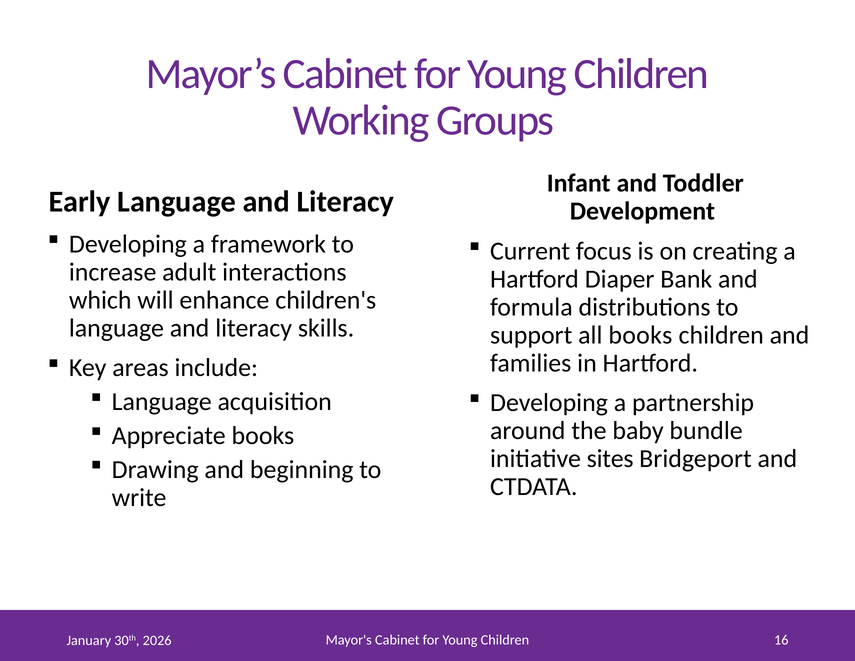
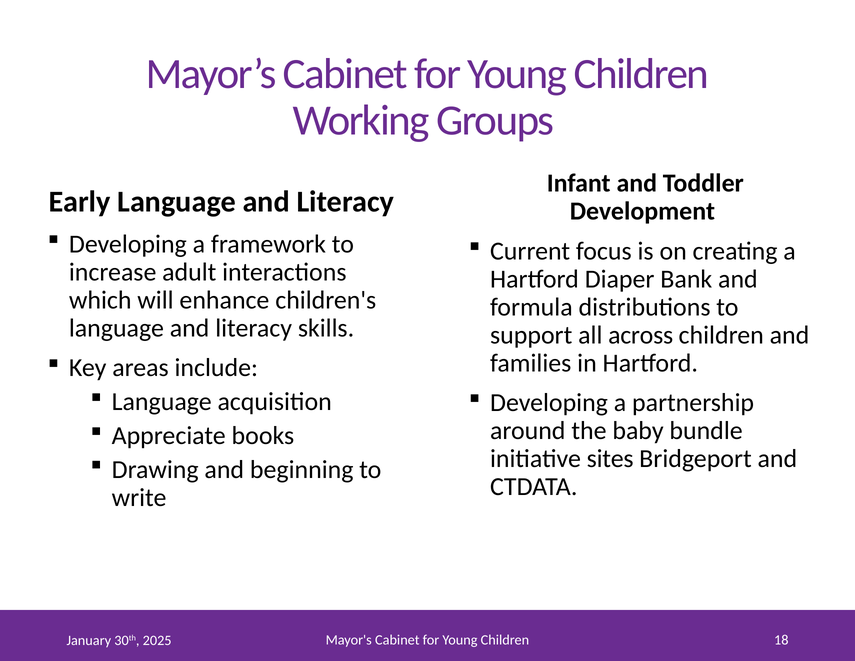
all books: books -> across (641, 335)
16: 16 -> 18 (781, 640)
2026: 2026 -> 2025 (157, 640)
